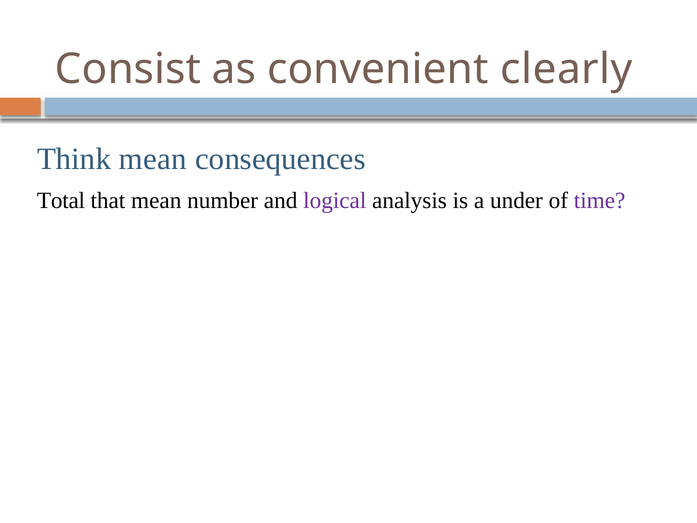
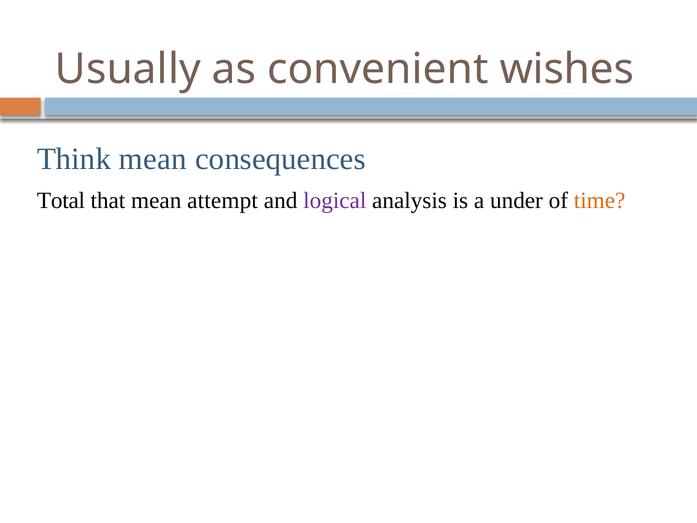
Consist: Consist -> Usually (128, 69)
clearly: clearly -> wishes (567, 69)
number: number -> attempt (223, 201)
time colour: purple -> orange (600, 201)
